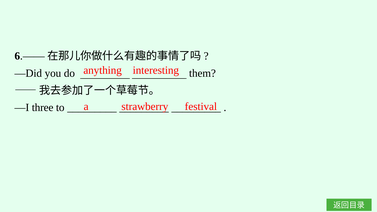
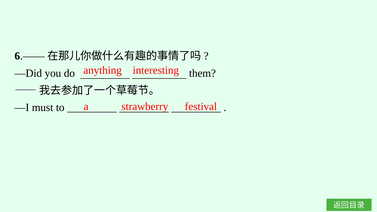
three: three -> must (43, 108)
